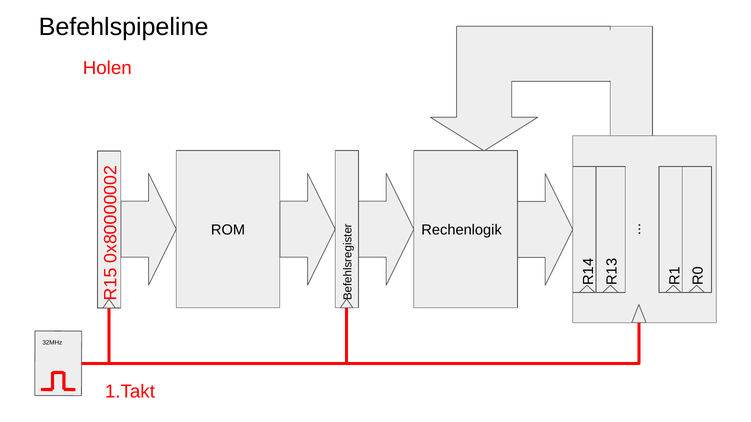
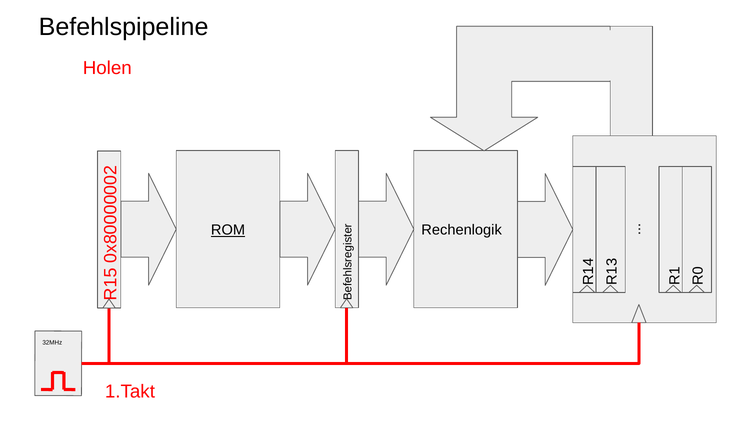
ROM underline: none -> present (228, 230)
